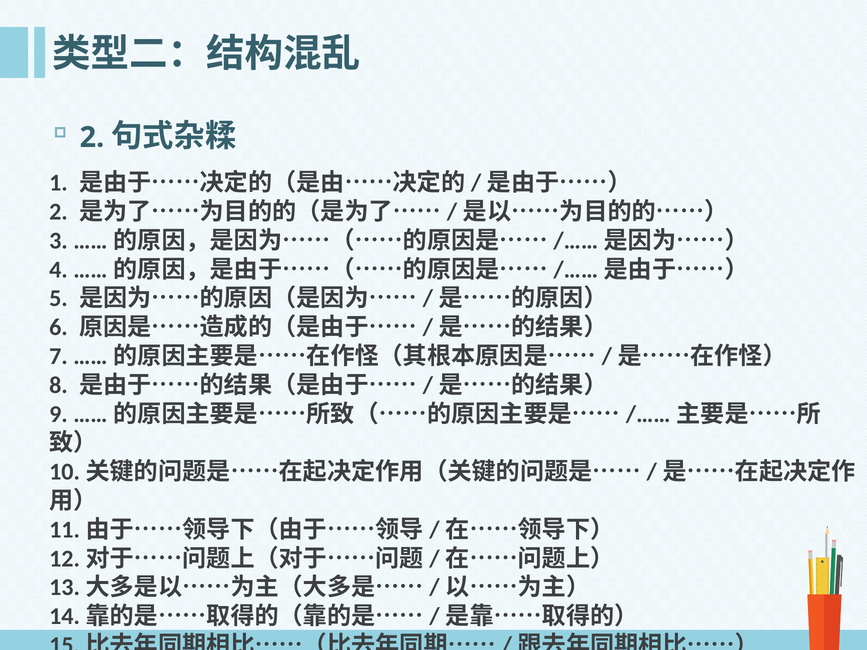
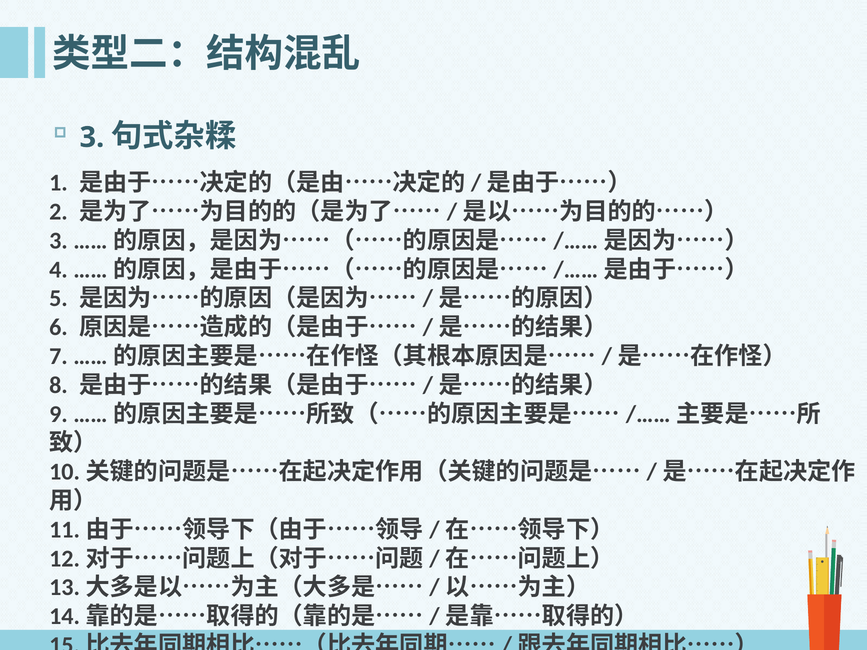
2: 2 -> 3 (92, 137)
